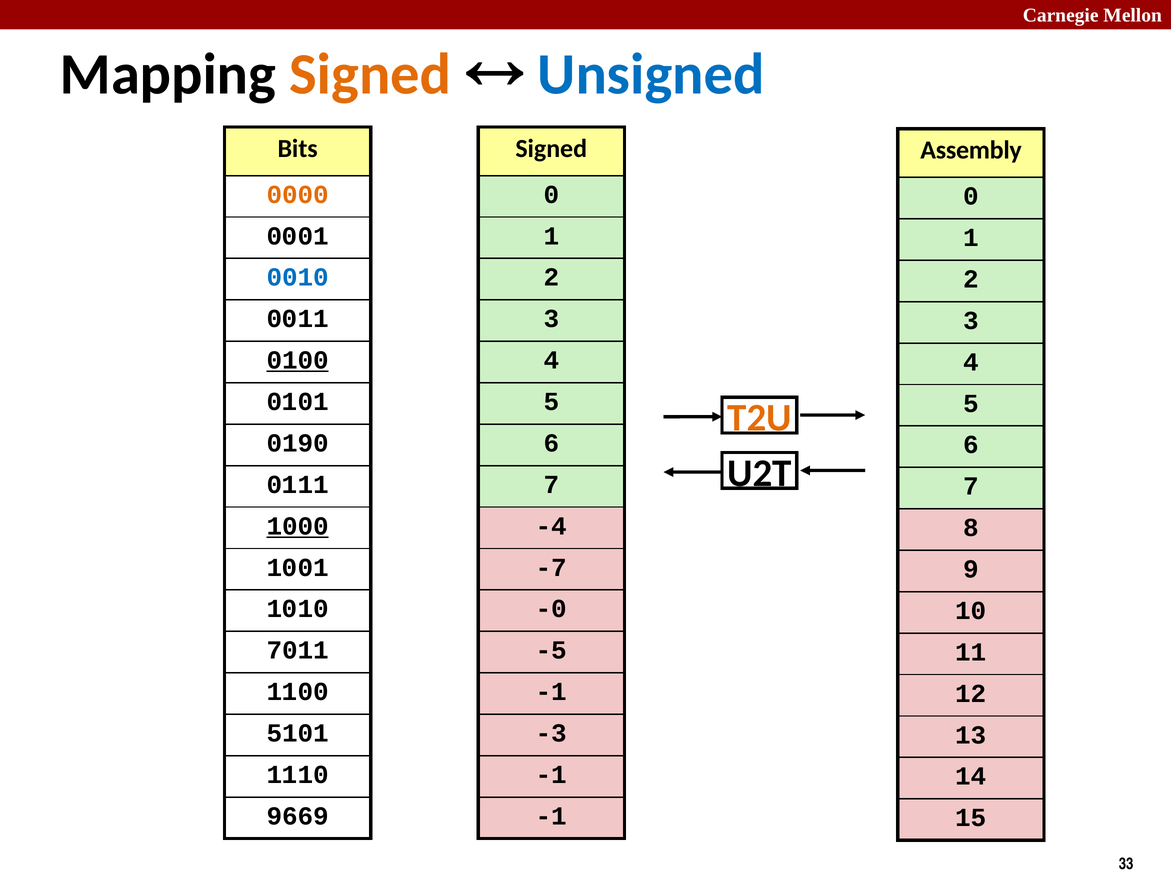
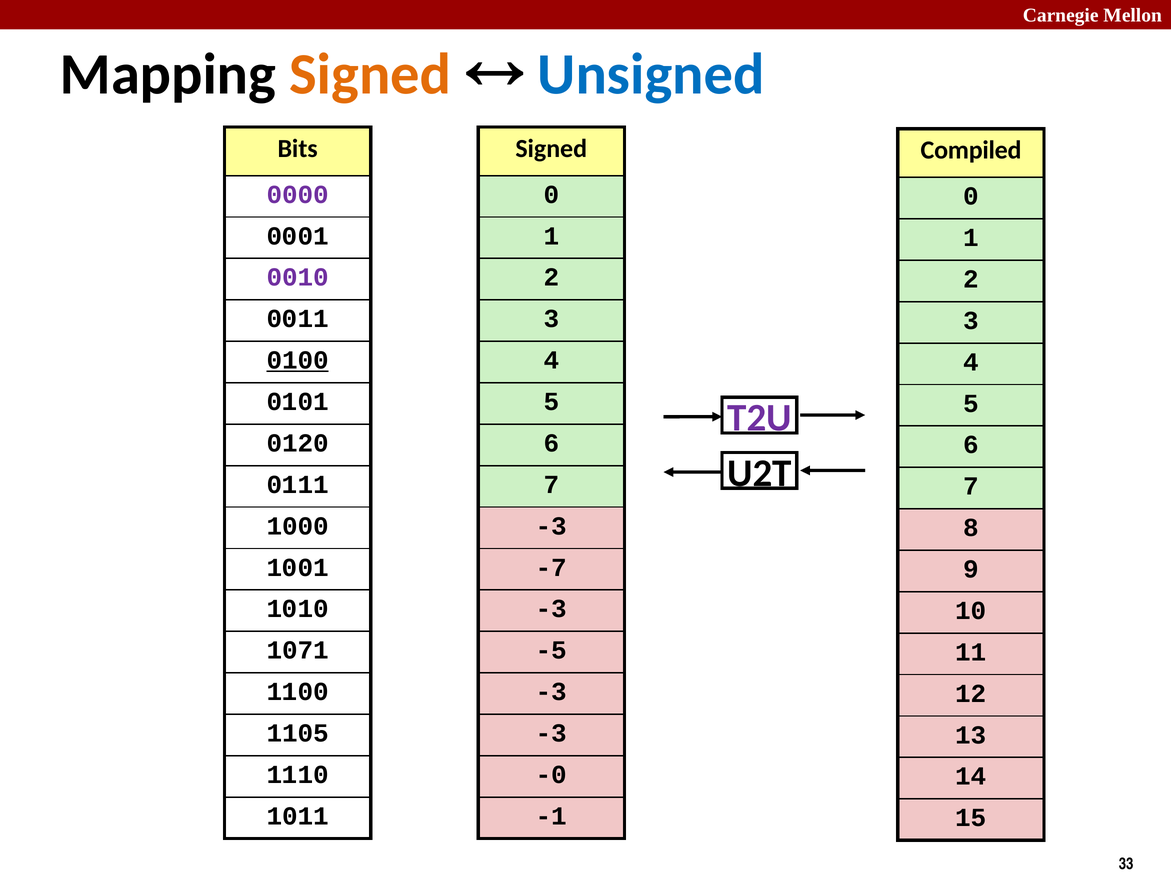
Assembly: Assembly -> Compiled (971, 150)
0000 colour: orange -> purple (298, 194)
0010 colour: blue -> purple (298, 277)
T2U colour: orange -> purple (760, 417)
0190: 0190 -> 0120 (298, 443)
1000 underline: present -> none (298, 526)
-4: -4 -> -3 (551, 526)
-0: -0 -> -3 (551, 608)
7011: 7011 -> 1071 (298, 650)
-1: -1 -> -3 (551, 691)
5101: 5101 -> 1105 (298, 733)
-1: -1 -> -0 (551, 774)
9669: 9669 -> 1011 (298, 815)
